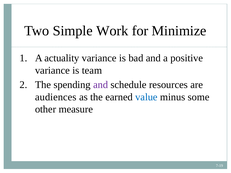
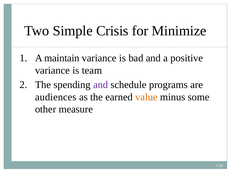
Work: Work -> Crisis (112, 31)
actuality: actuality -> maintain (62, 58)
resources: resources -> programs (168, 85)
value colour: blue -> orange (146, 97)
